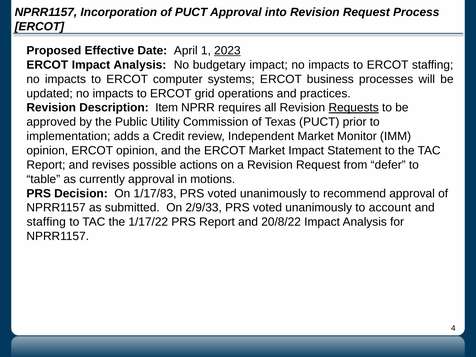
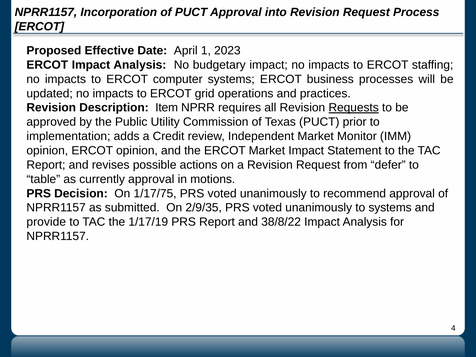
2023 underline: present -> none (227, 51)
1/17/83: 1/17/83 -> 1/17/75 (155, 193)
2/9/33: 2/9/33 -> 2/9/35 (204, 208)
to account: account -> systems (390, 208)
staffing: staffing -> provide (46, 222)
1/17/22: 1/17/22 -> 1/17/19 (148, 222)
20/8/22: 20/8/22 -> 38/8/22 (281, 222)
